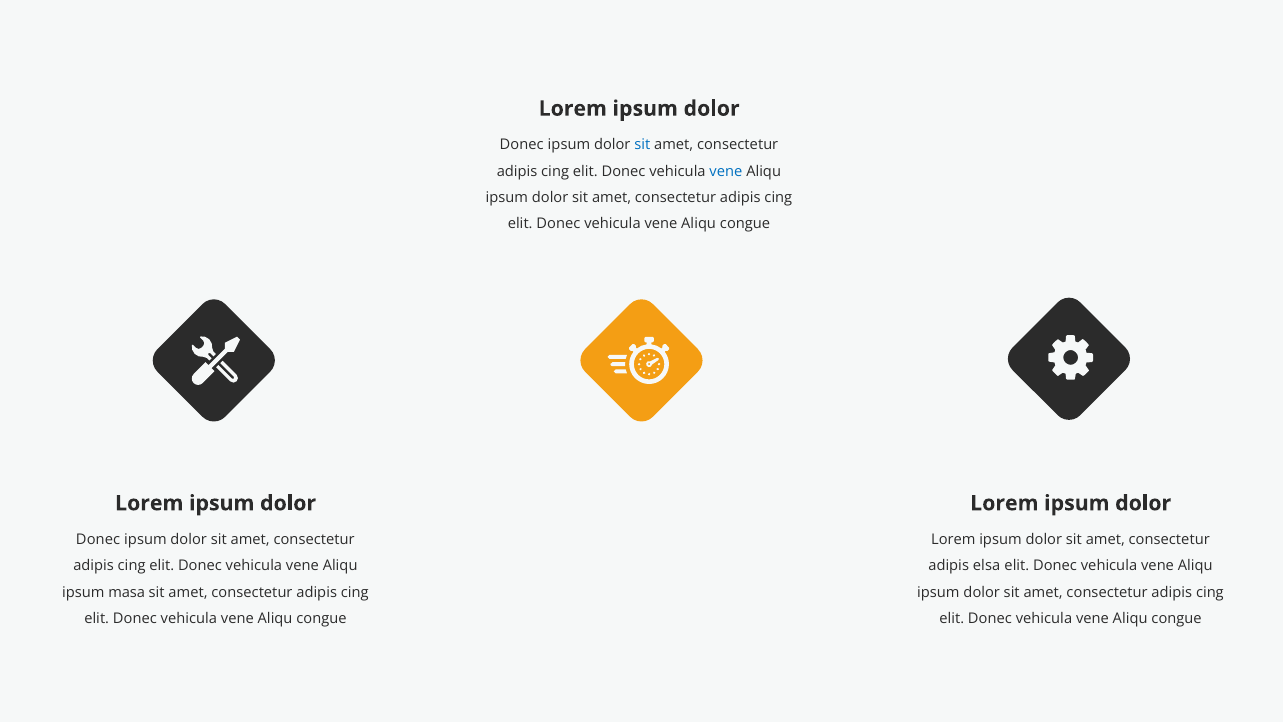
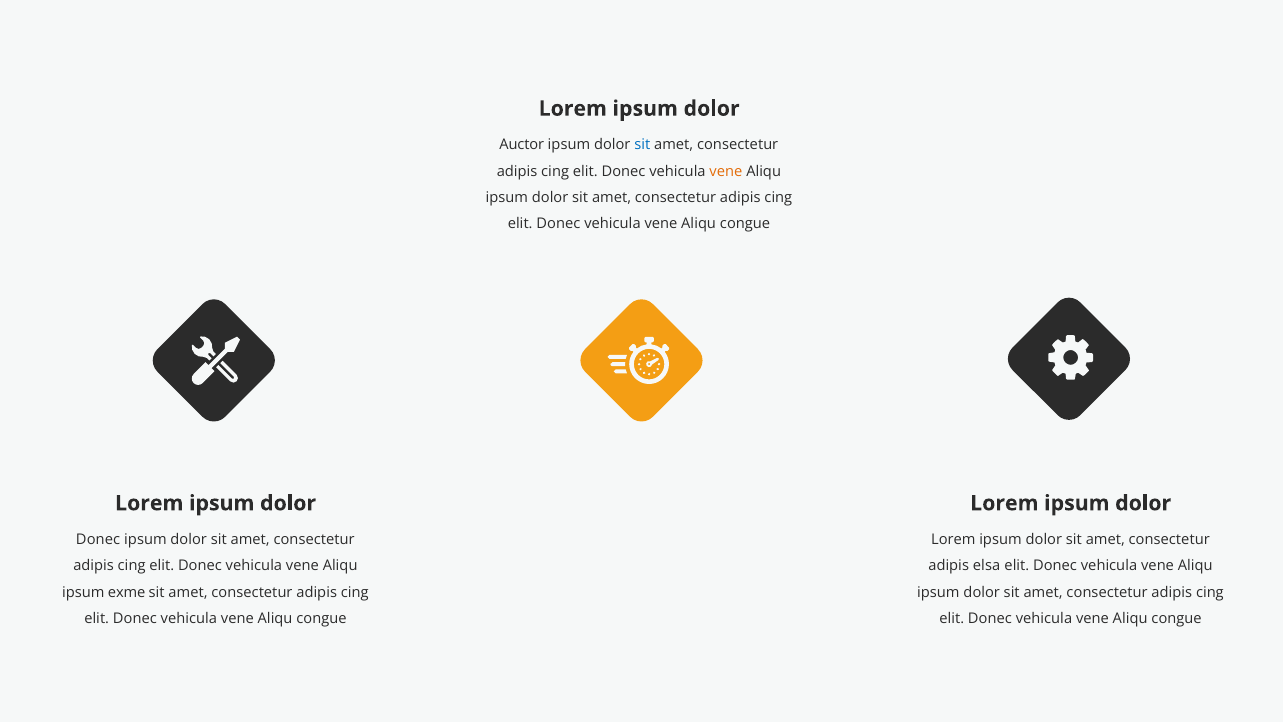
Donec: Donec -> Auctor (522, 145)
vene colour: blue -> orange (726, 171)
masa: masa -> exme (127, 592)
